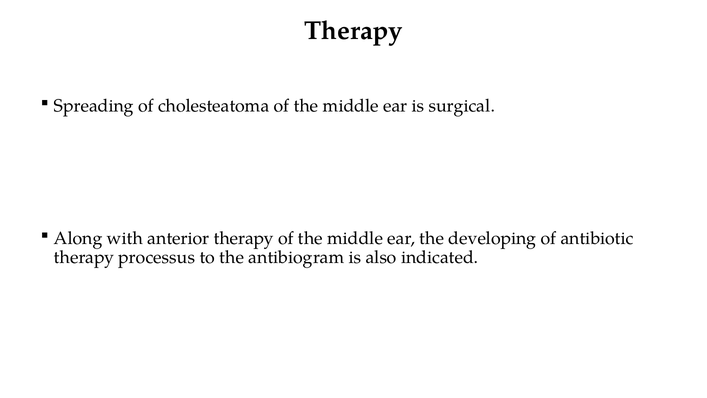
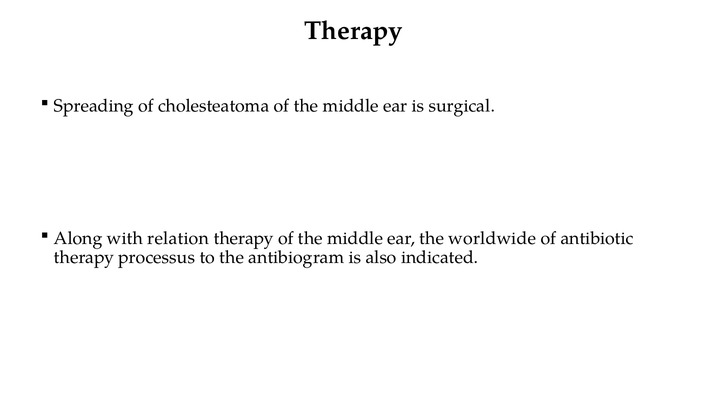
anterior: anterior -> relation (178, 238)
developing: developing -> worldwide (492, 238)
